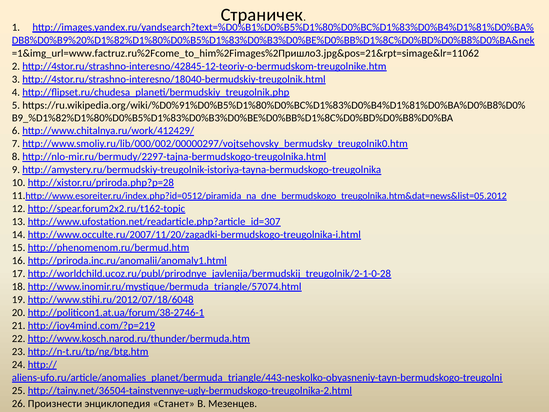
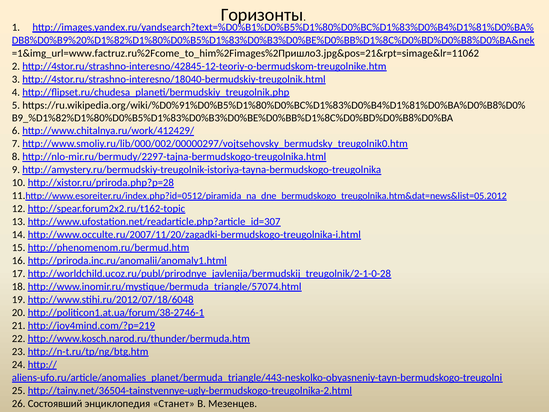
Страничек: Страничек -> Горизонты (262, 15)
Произнести: Произнести -> Состоявший (55, 403)
